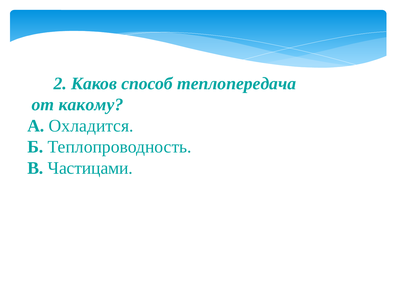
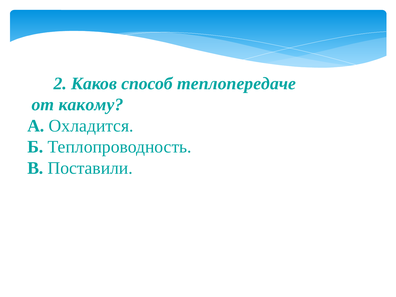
теплопередача: теплопередача -> теплопередаче (237, 84)
Частицами: Частицами -> Поставили (90, 168)
